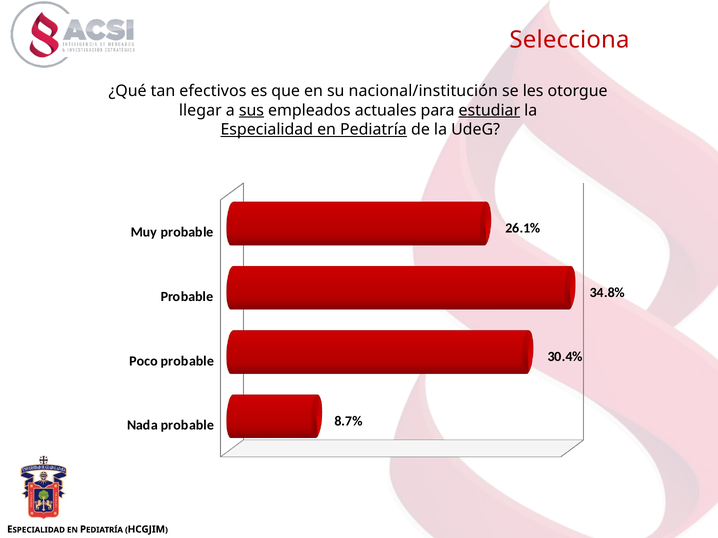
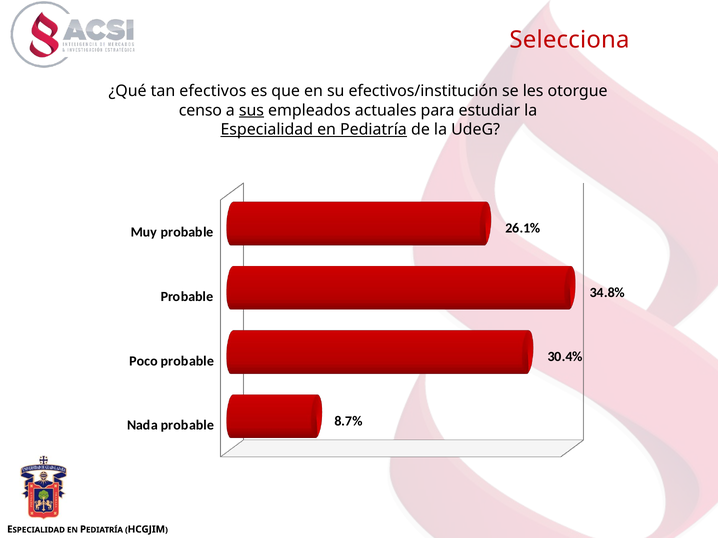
nacional/institución: nacional/institución -> efectivos/institución (423, 91)
llegar: llegar -> censo (200, 110)
estudiar underline: present -> none (489, 110)
